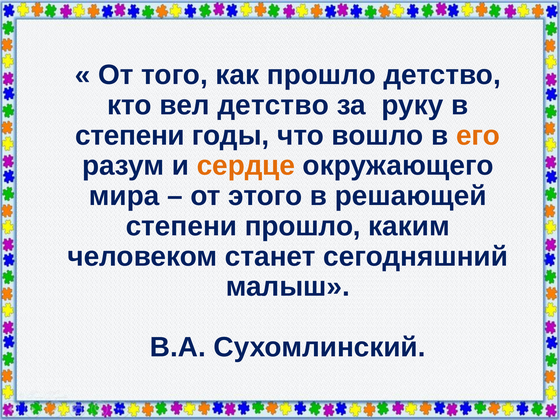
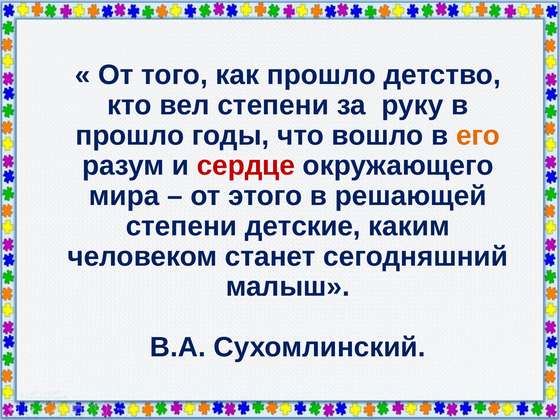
вел детство: детство -> степени (273, 105)
степени: степени -> прошло (130, 135)
сердце colour: orange -> red (246, 166)
степени прошло: прошло -> детские (303, 226)
